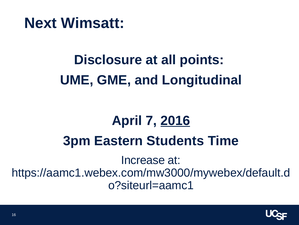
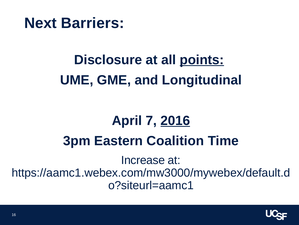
Wimsatt: Wimsatt -> Barriers (93, 23)
points underline: none -> present (202, 60)
Students: Students -> Coalition (175, 140)
